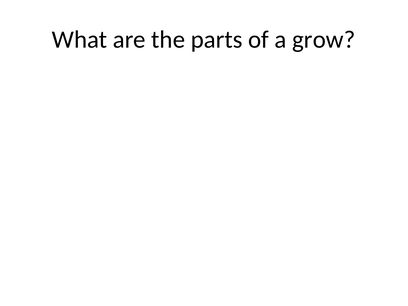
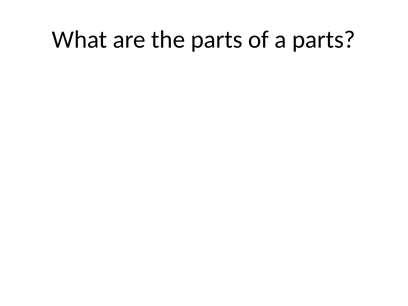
a grow: grow -> parts (324, 39)
